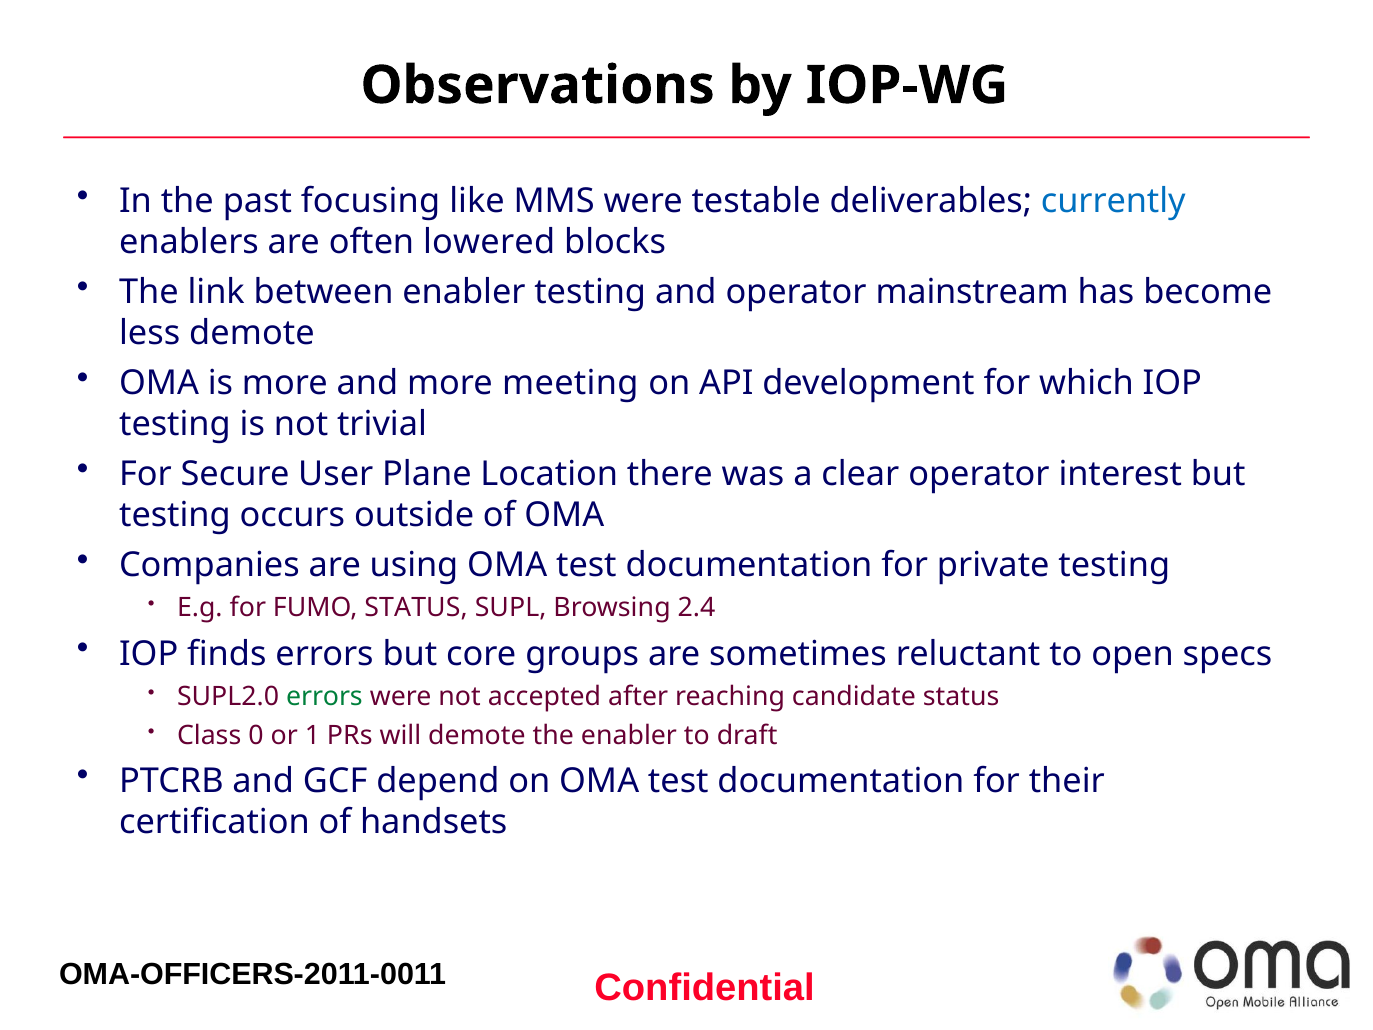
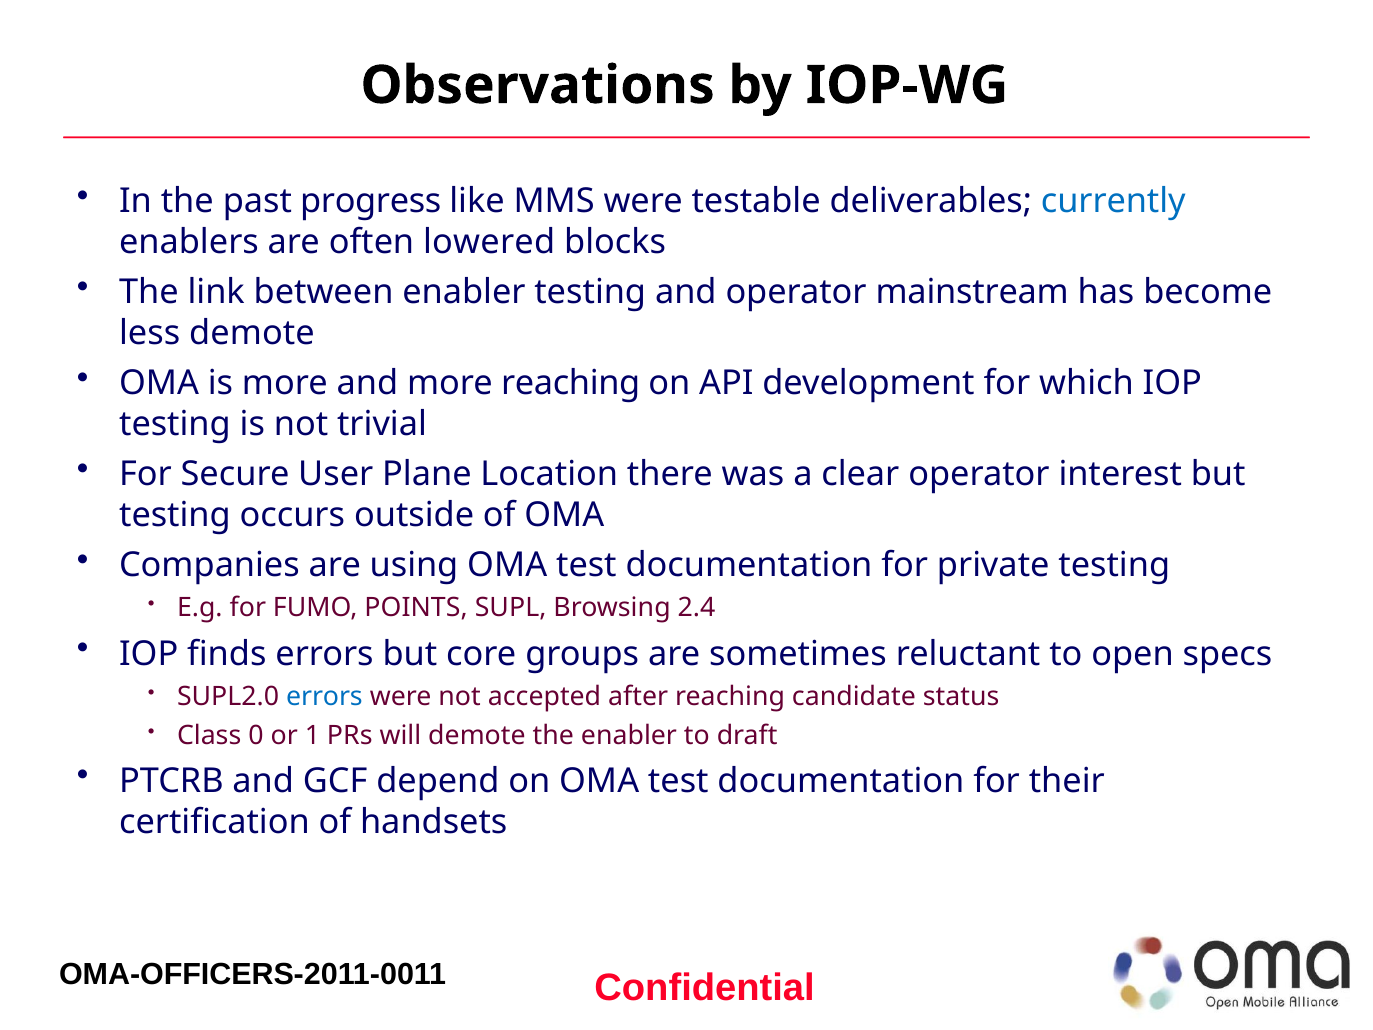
focusing: focusing -> progress (371, 201)
more meeting: meeting -> reaching (571, 383)
FUMO STATUS: STATUS -> POINTS (416, 608)
errors colour: green -> blue (324, 696)
